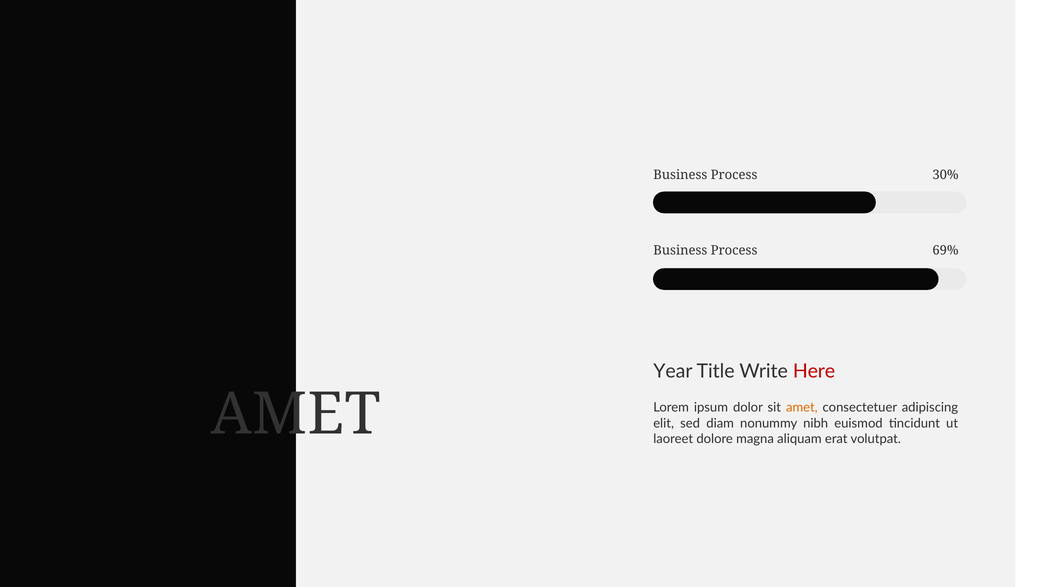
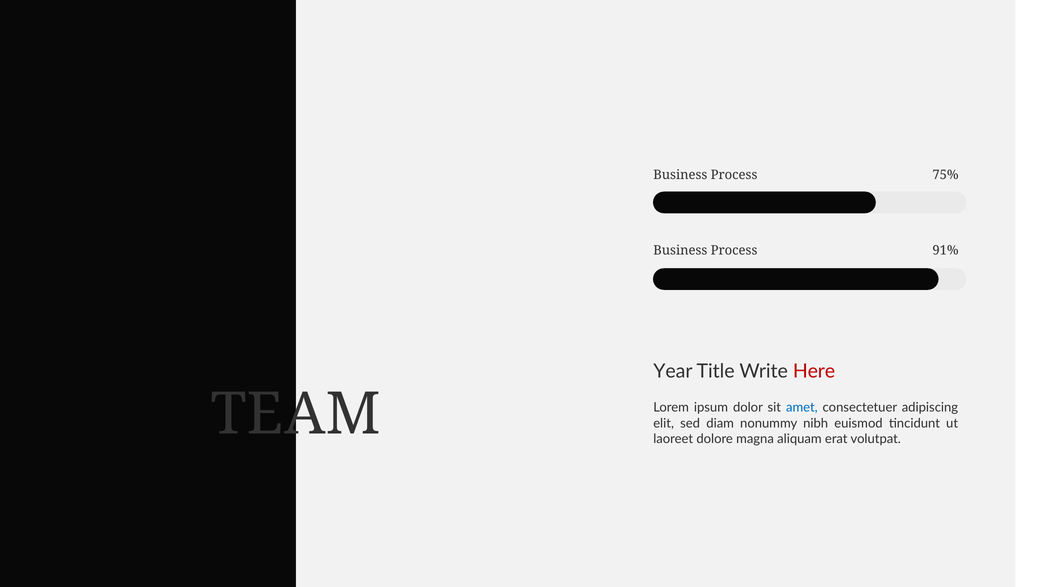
30%: 30% -> 75% (946, 175)
69%: 69% -> 91% (946, 250)
AMET: AMET -> TEAM (296, 415)
amet colour: orange -> blue (802, 408)
